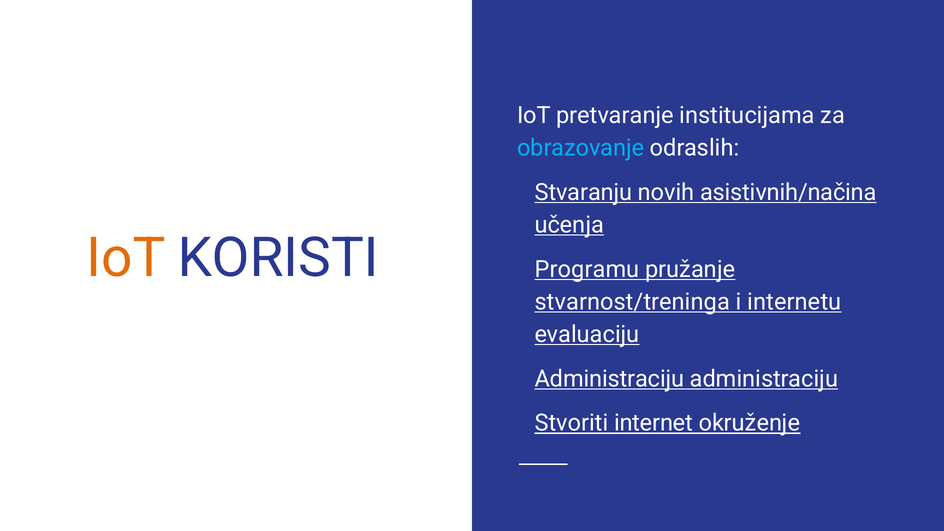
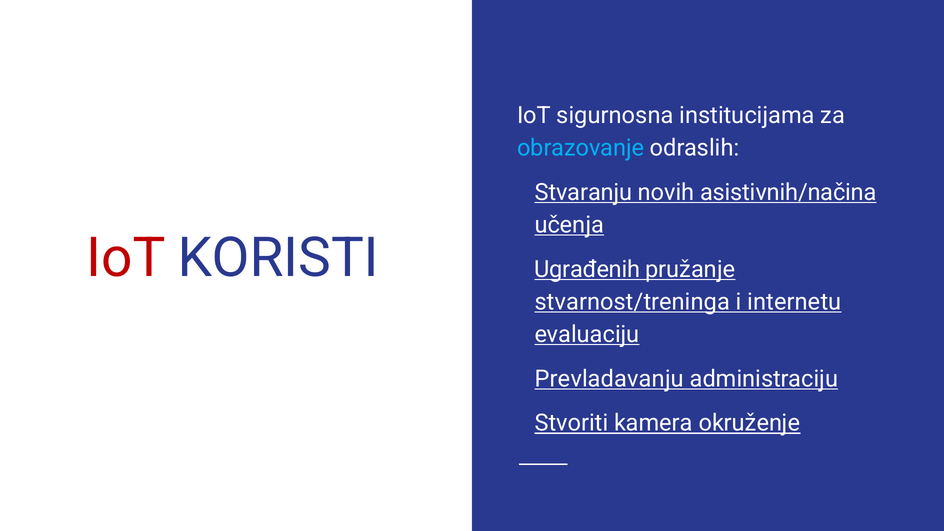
pretvaranje: pretvaranje -> sigurnosna (615, 115)
IoT colour: orange -> red (126, 258)
Programu: Programu -> Ugrađenih (587, 269)
Administraciju: Administraciju -> Prevladavanju (609, 379)
internet: internet -> kamera (653, 423)
